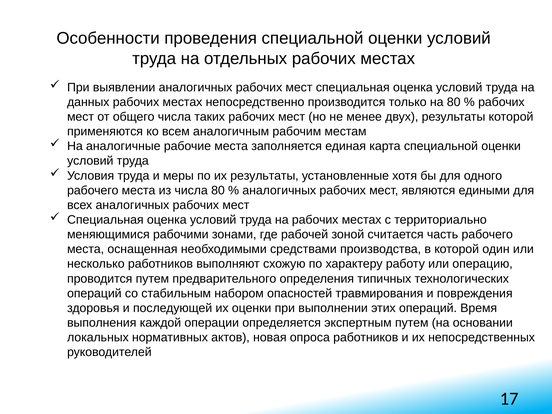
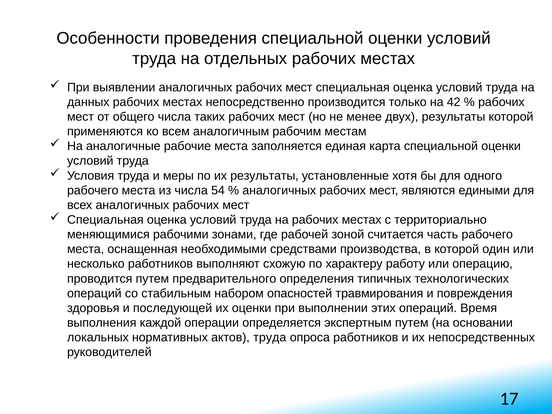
на 80: 80 -> 42 (454, 102)
числа 80: 80 -> 54 (218, 190)
актов новая: новая -> труда (270, 337)
